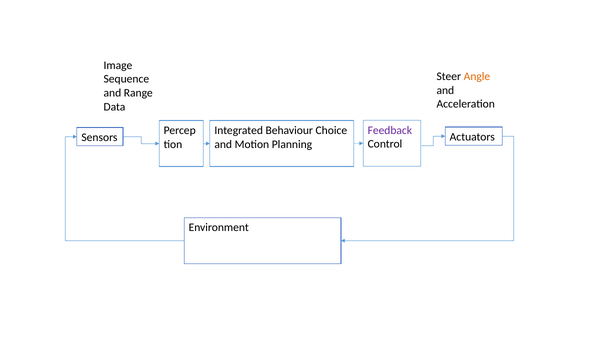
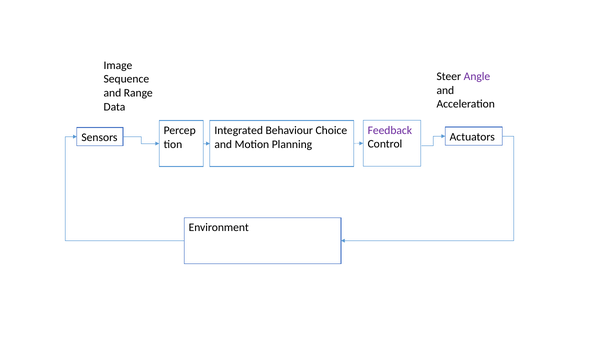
Angle colour: orange -> purple (477, 77)
